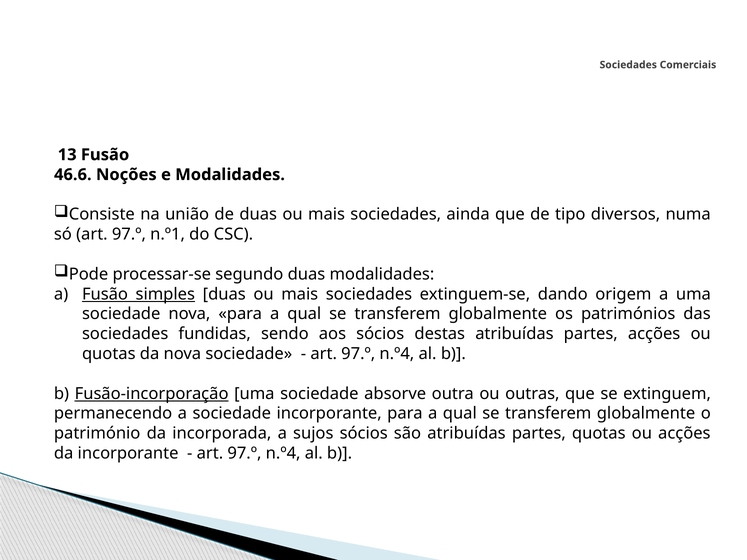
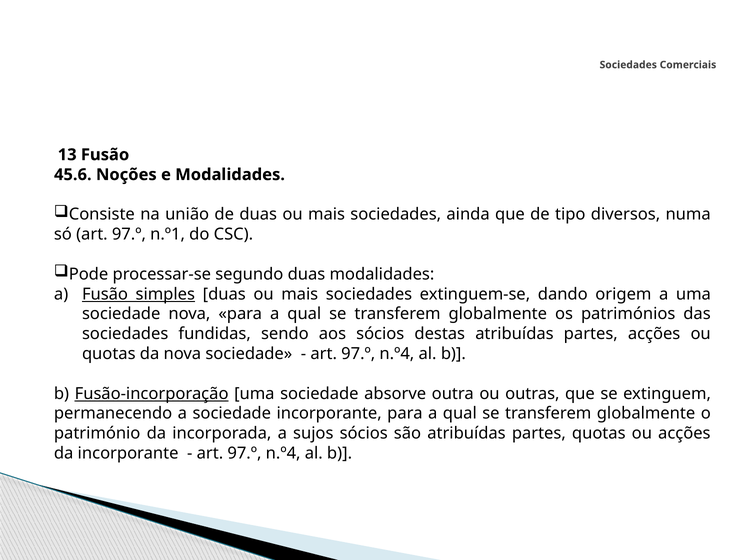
46.6: 46.6 -> 45.6 (73, 175)
